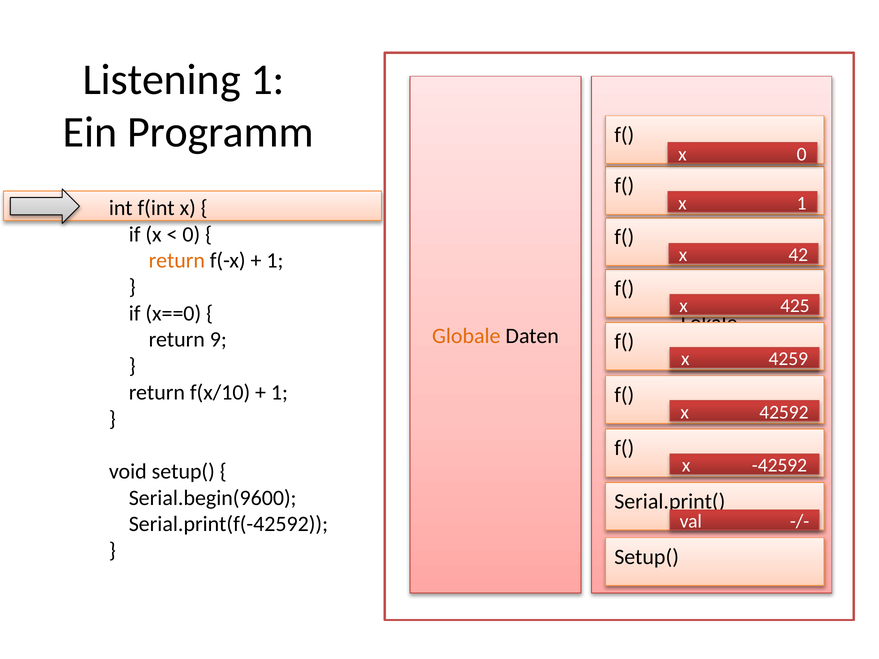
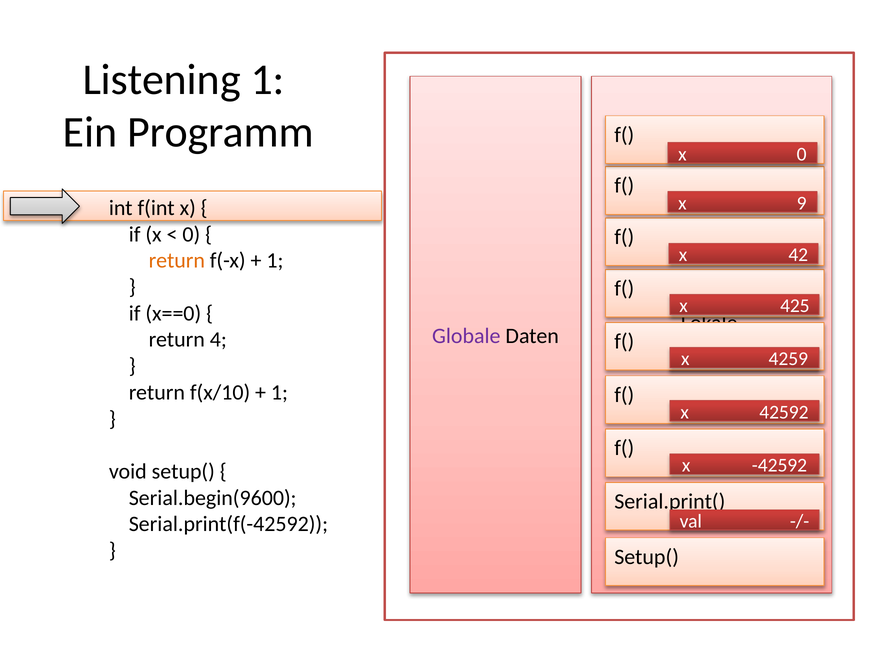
x 1: 1 -> 9 (802, 203)
Globale colour: orange -> purple (466, 336)
9: 9 -> 4 (218, 340)
